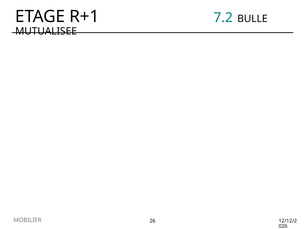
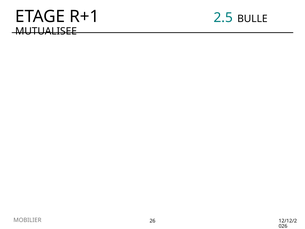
7.2: 7.2 -> 2.5 (223, 18)
